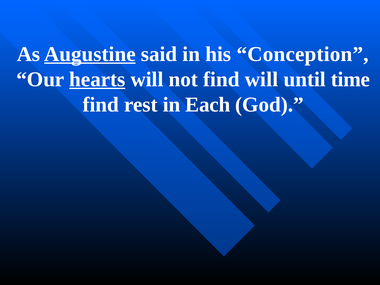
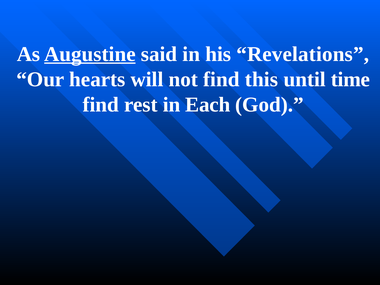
Conception: Conception -> Revelations (303, 54)
hearts underline: present -> none (97, 79)
find will: will -> this (262, 79)
